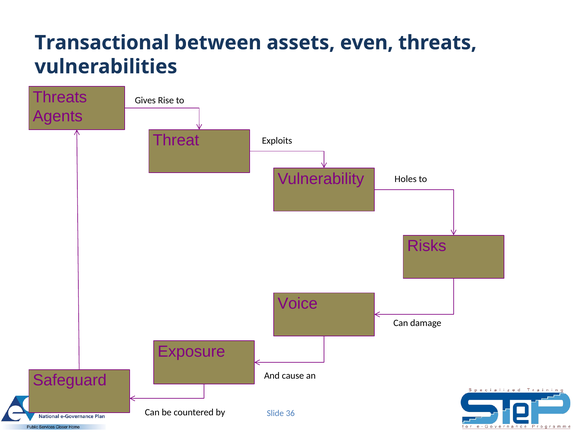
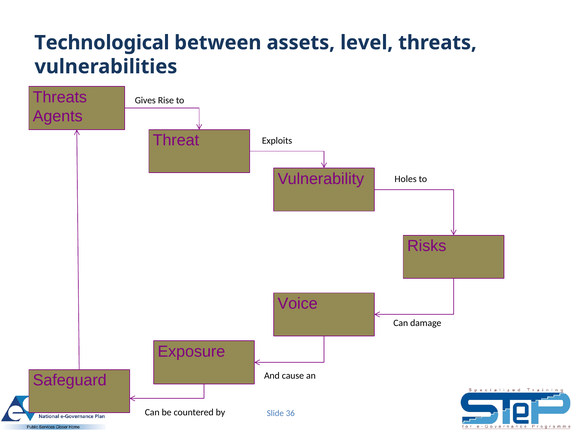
Transactional: Transactional -> Technological (102, 43)
even: even -> level (367, 43)
